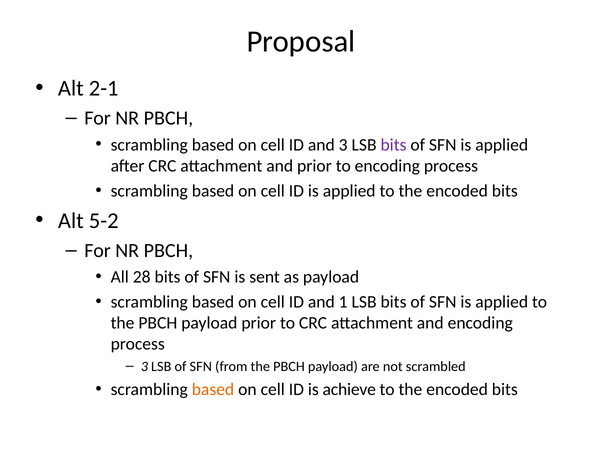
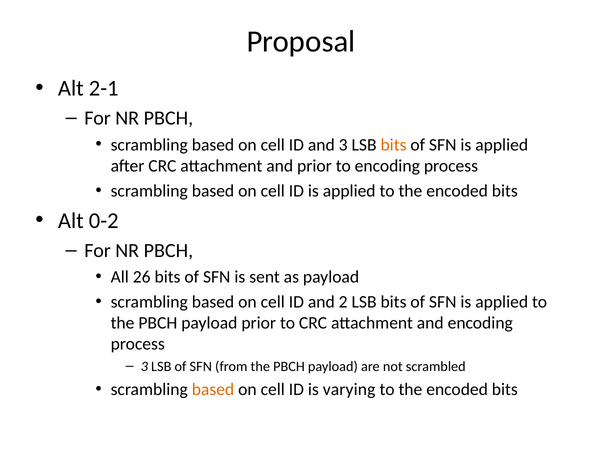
bits colour: purple -> orange (394, 145)
5-2: 5-2 -> 0-2 (104, 221)
28: 28 -> 26 (142, 277)
1: 1 -> 2 (343, 302)
achieve: achieve -> varying (349, 390)
